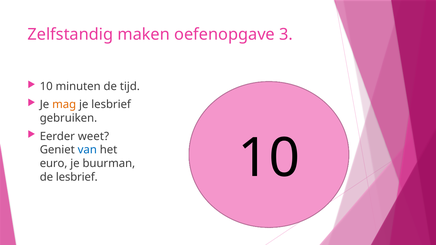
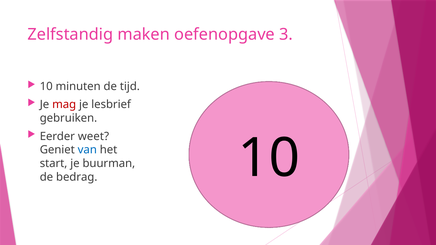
mag colour: orange -> red (64, 105)
euro: euro -> start (54, 164)
de lesbrief: lesbrief -> bedrag (77, 177)
